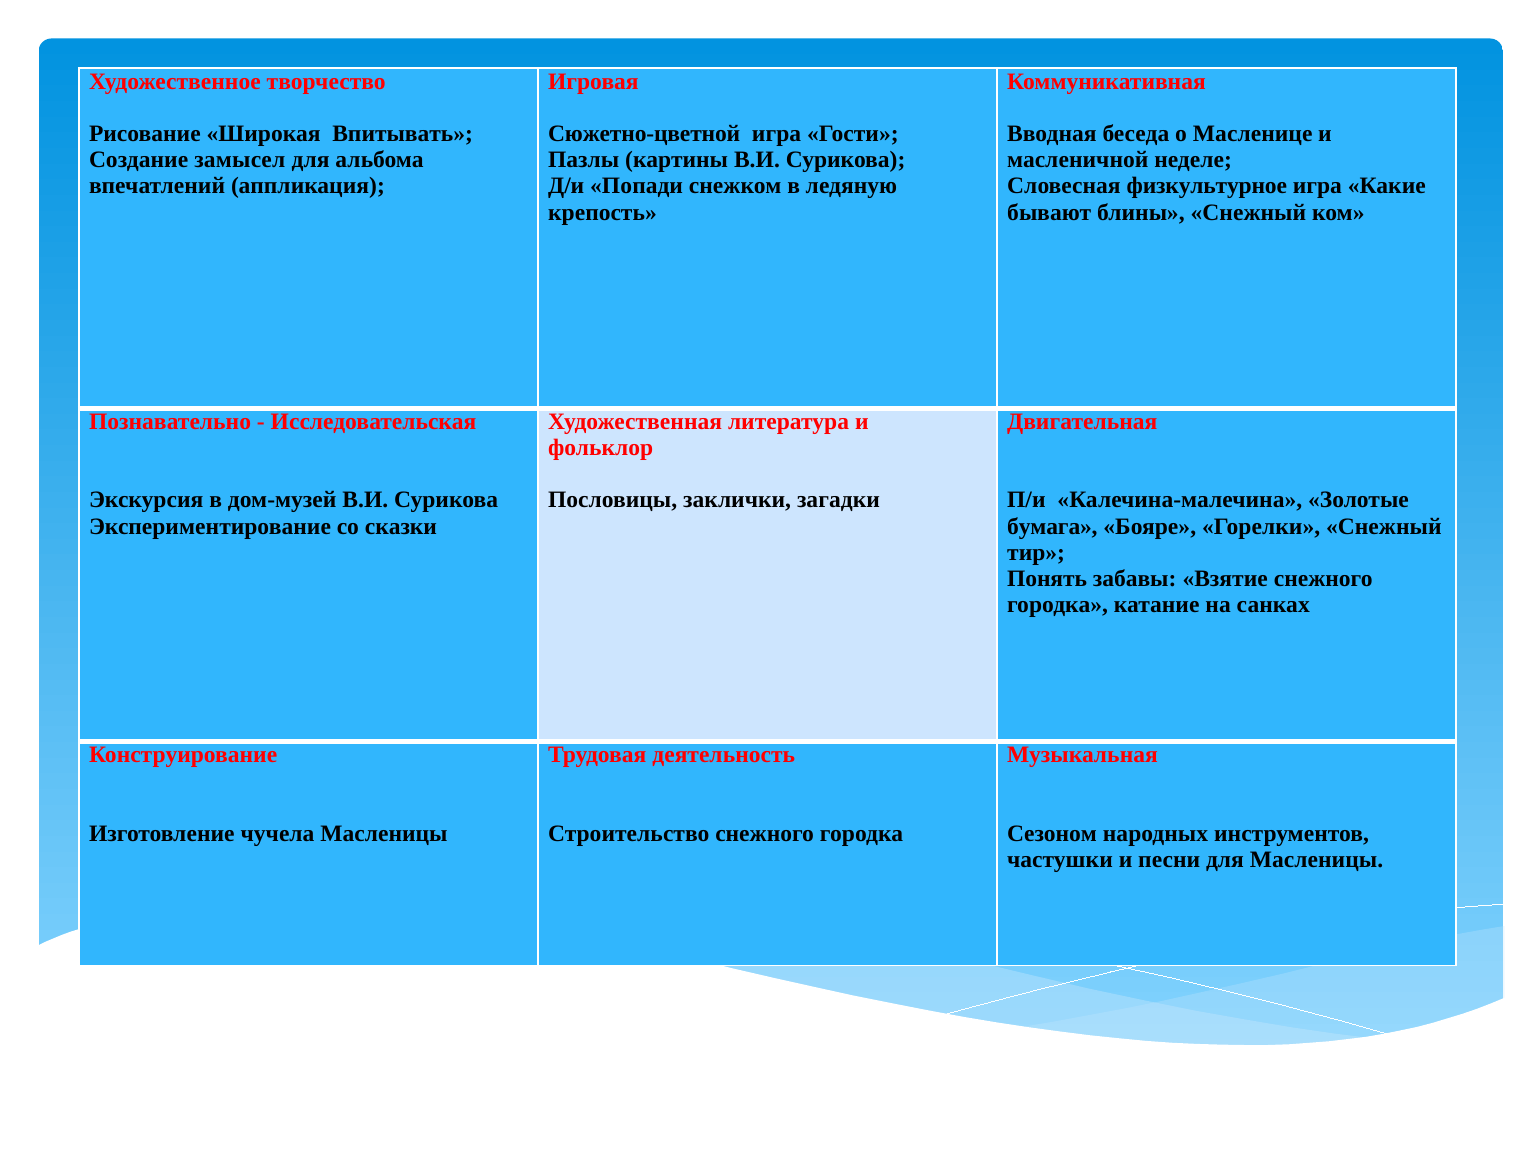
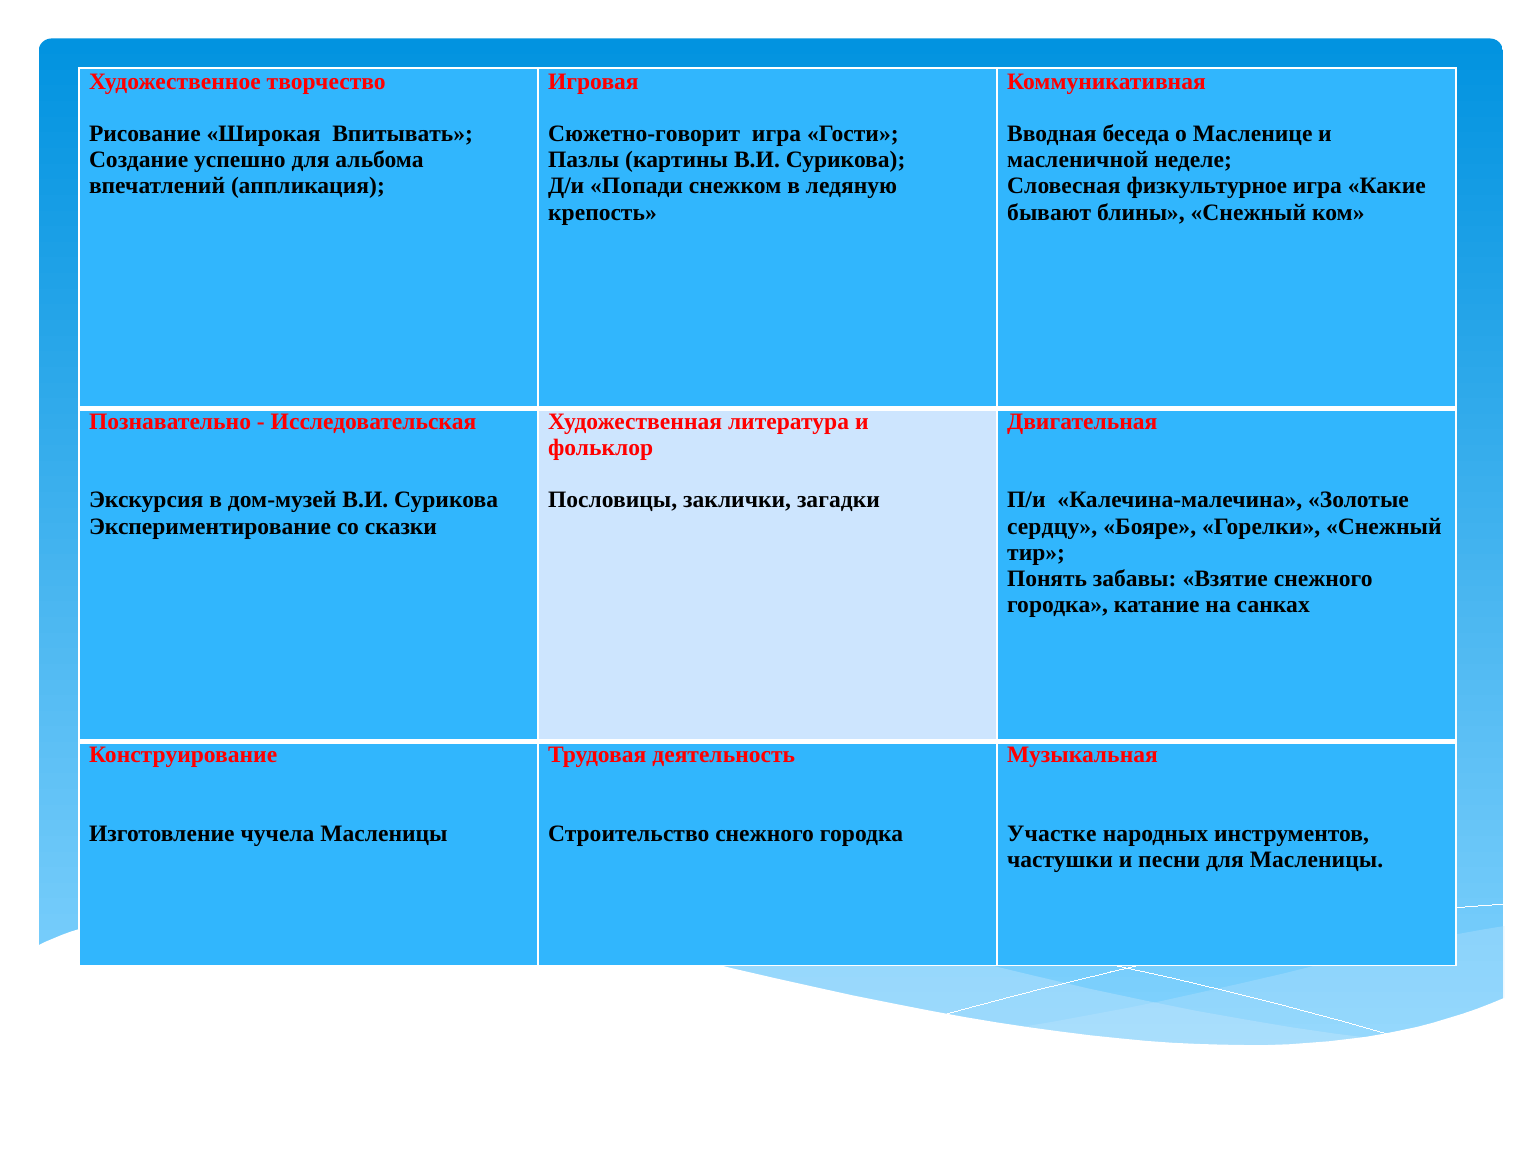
Сюжетно-цветной: Сюжетно-цветной -> Сюжетно-говорит (644, 134)
замысел: замысел -> успешно (240, 160)
бумага: бумага -> сердцу (1052, 526)
Сезоном: Сезоном -> Участке (1052, 833)
